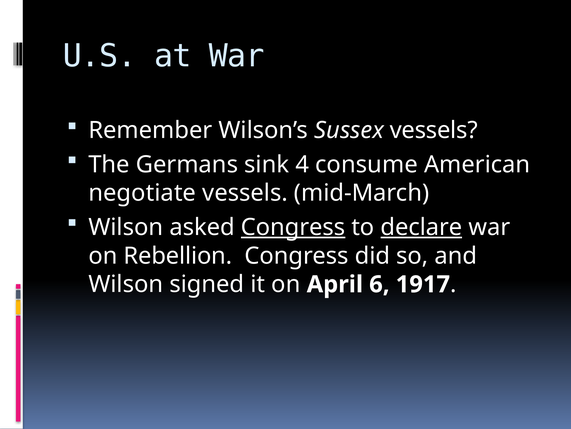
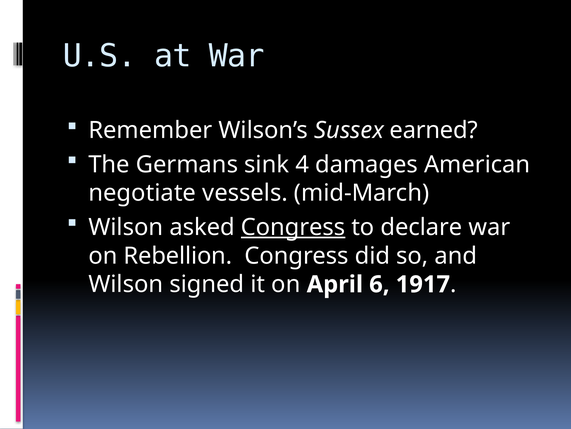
Sussex vessels: vessels -> earned (434, 130)
consume: consume -> damages (367, 164)
declare underline: present -> none (421, 227)
